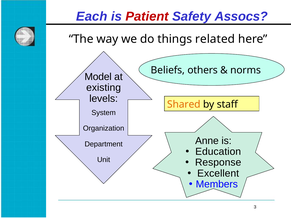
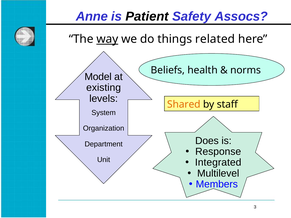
Each: Each -> Anne (92, 16)
Patient colour: red -> black (147, 16)
way underline: none -> present (107, 39)
others: others -> health (203, 70)
Anne: Anne -> Does (207, 141)
Education: Education -> Response (218, 152)
Response: Response -> Integrated (218, 163)
Excellent: Excellent -> Multilevel (218, 174)
